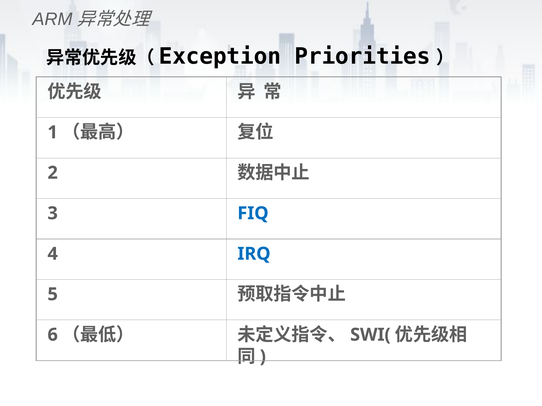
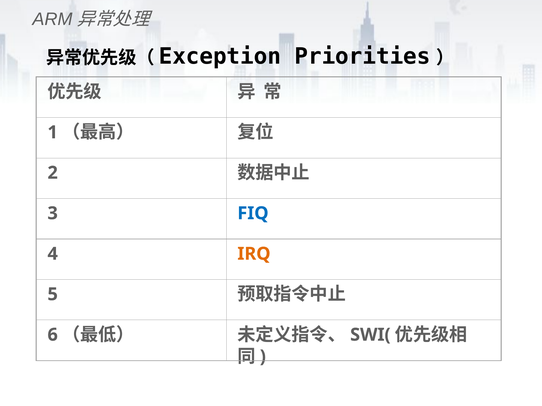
IRQ colour: blue -> orange (254, 254)
